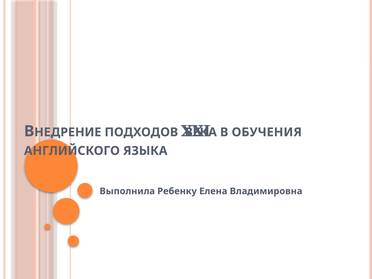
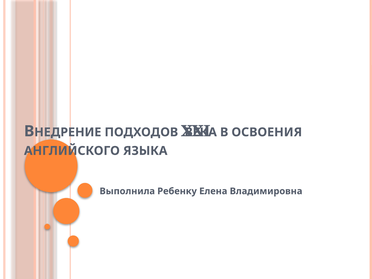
ОБУЧЕНИЯ: ОБУЧЕНИЯ -> ОСВОЕНИЯ (267, 132)
